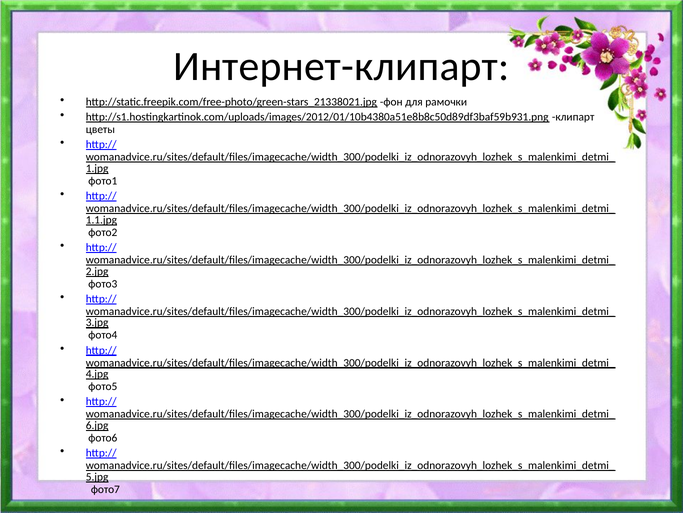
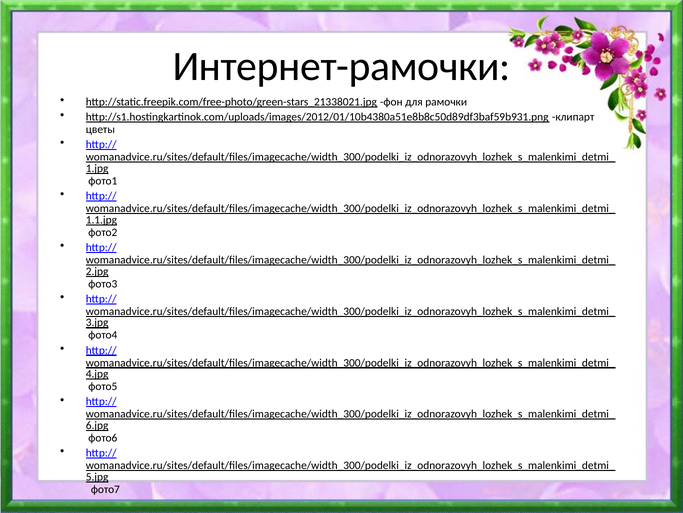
Интернет-клипарт: Интернет-клипарт -> Интернет-рамочки (341, 66)
